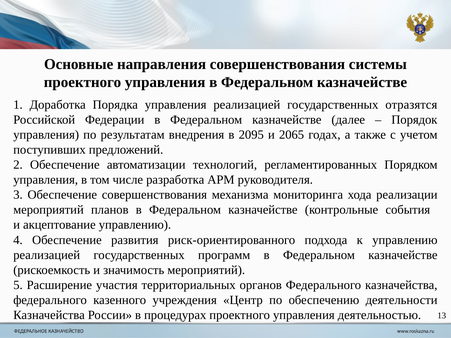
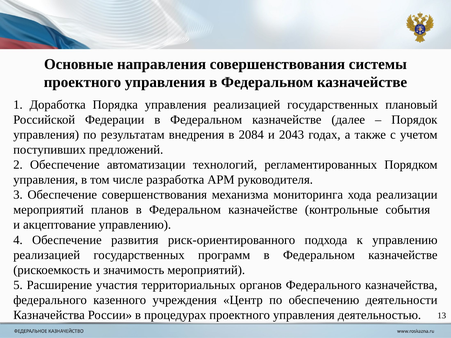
отразятся: отразятся -> плановый (411, 105)
2095: 2095 -> 2084 (251, 135)
2065: 2065 -> 2043 (292, 135)
